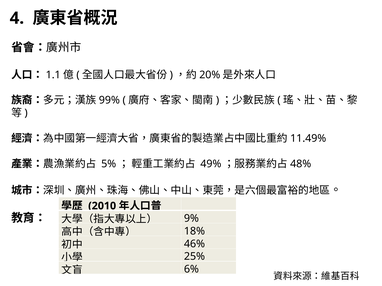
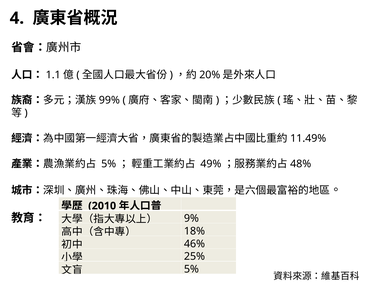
6%: 6% -> 5% (191, 270)
